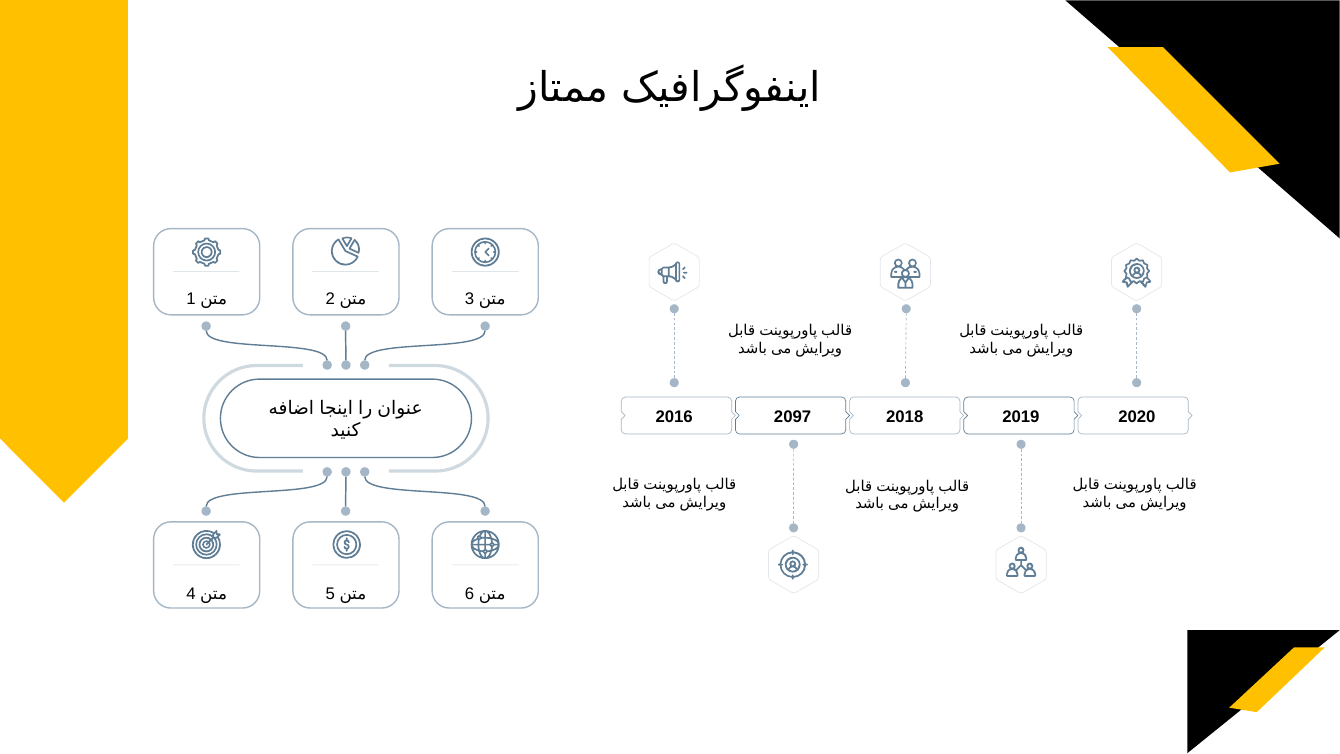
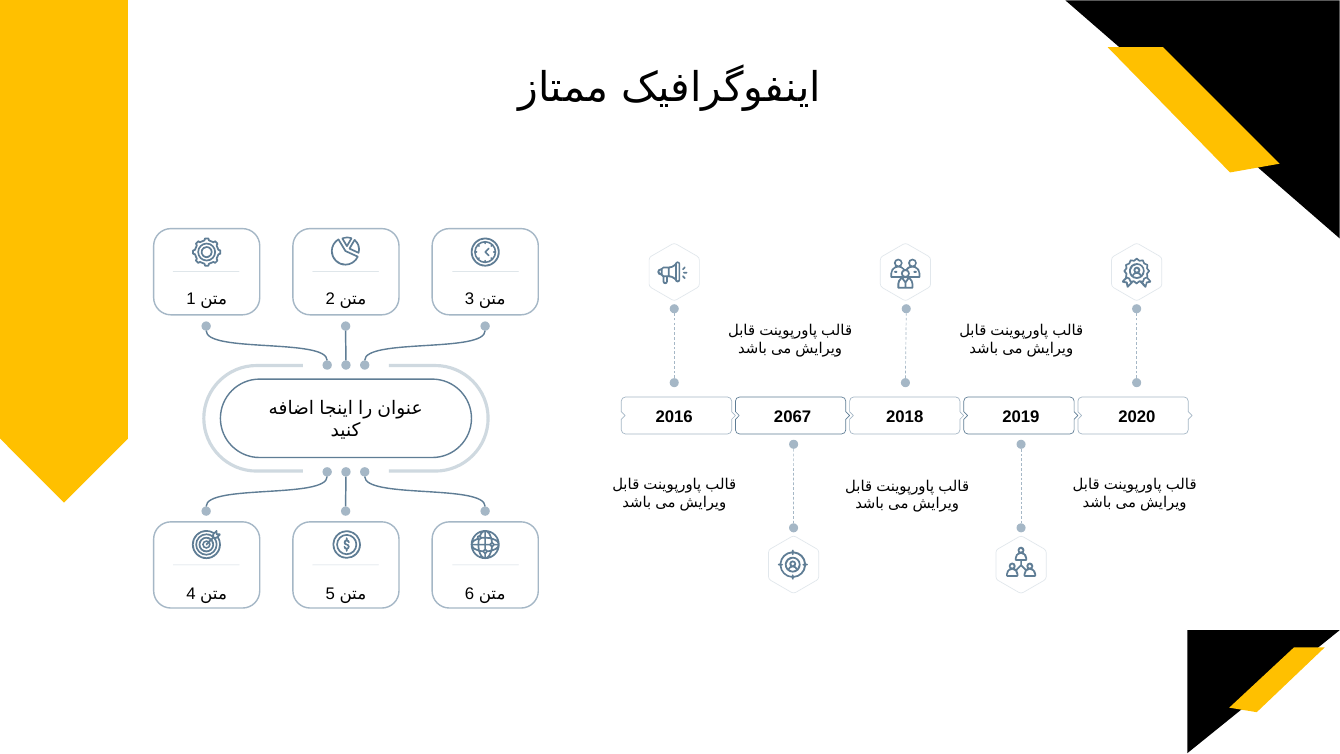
2097: 2097 -> 2067 (793, 417)
